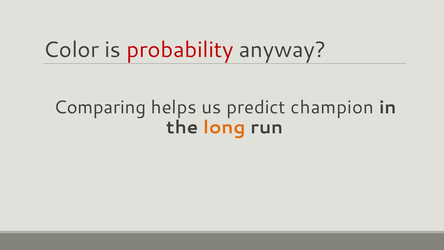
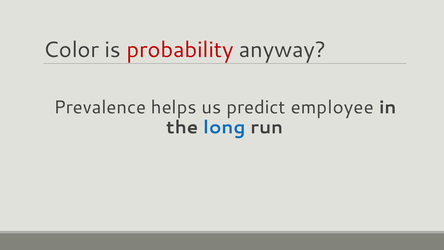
Comparing: Comparing -> Prevalence (100, 107)
champion: champion -> employee (332, 107)
long colour: orange -> blue (224, 127)
